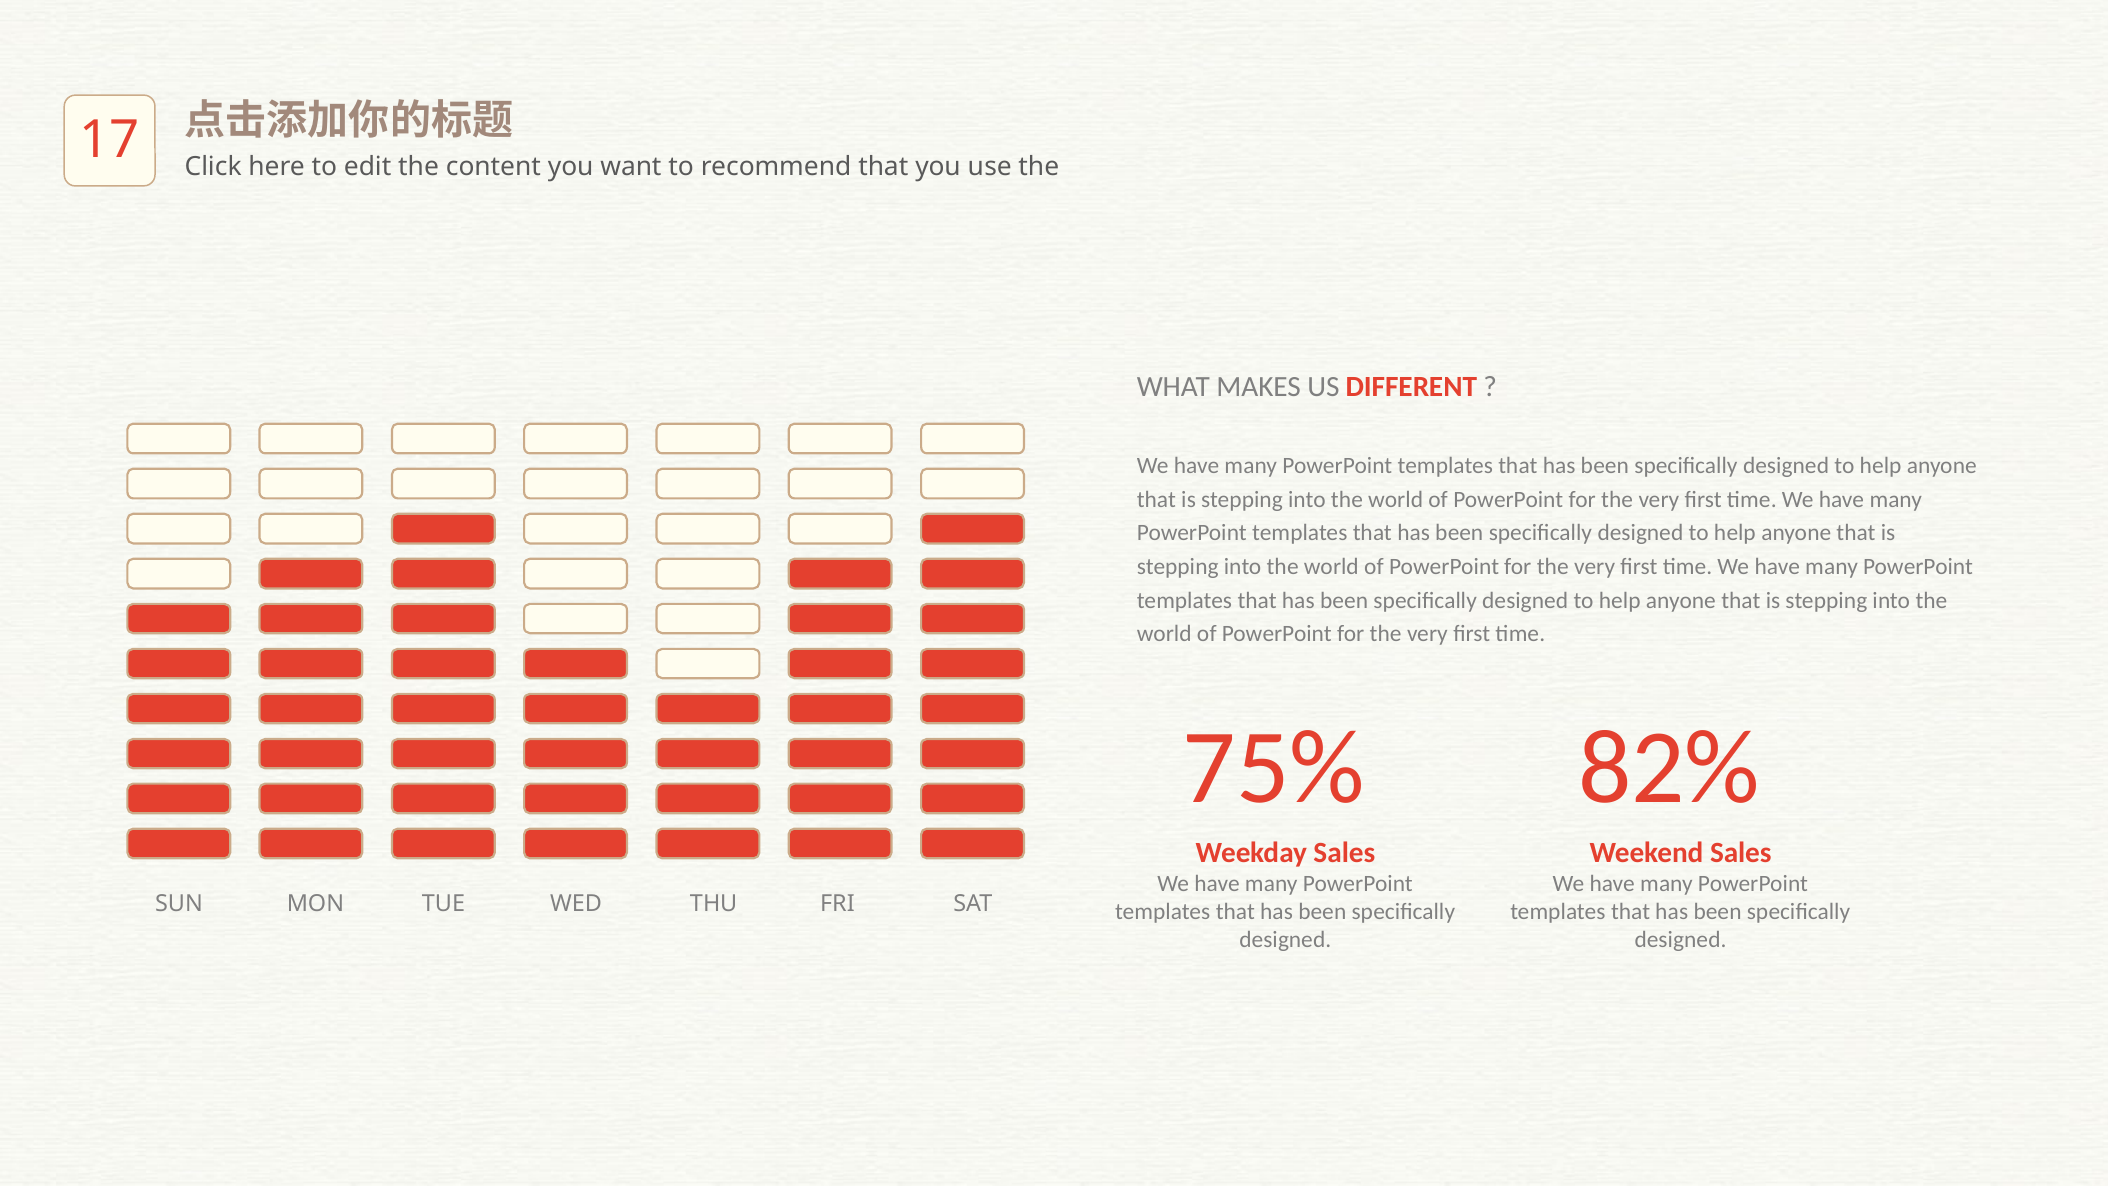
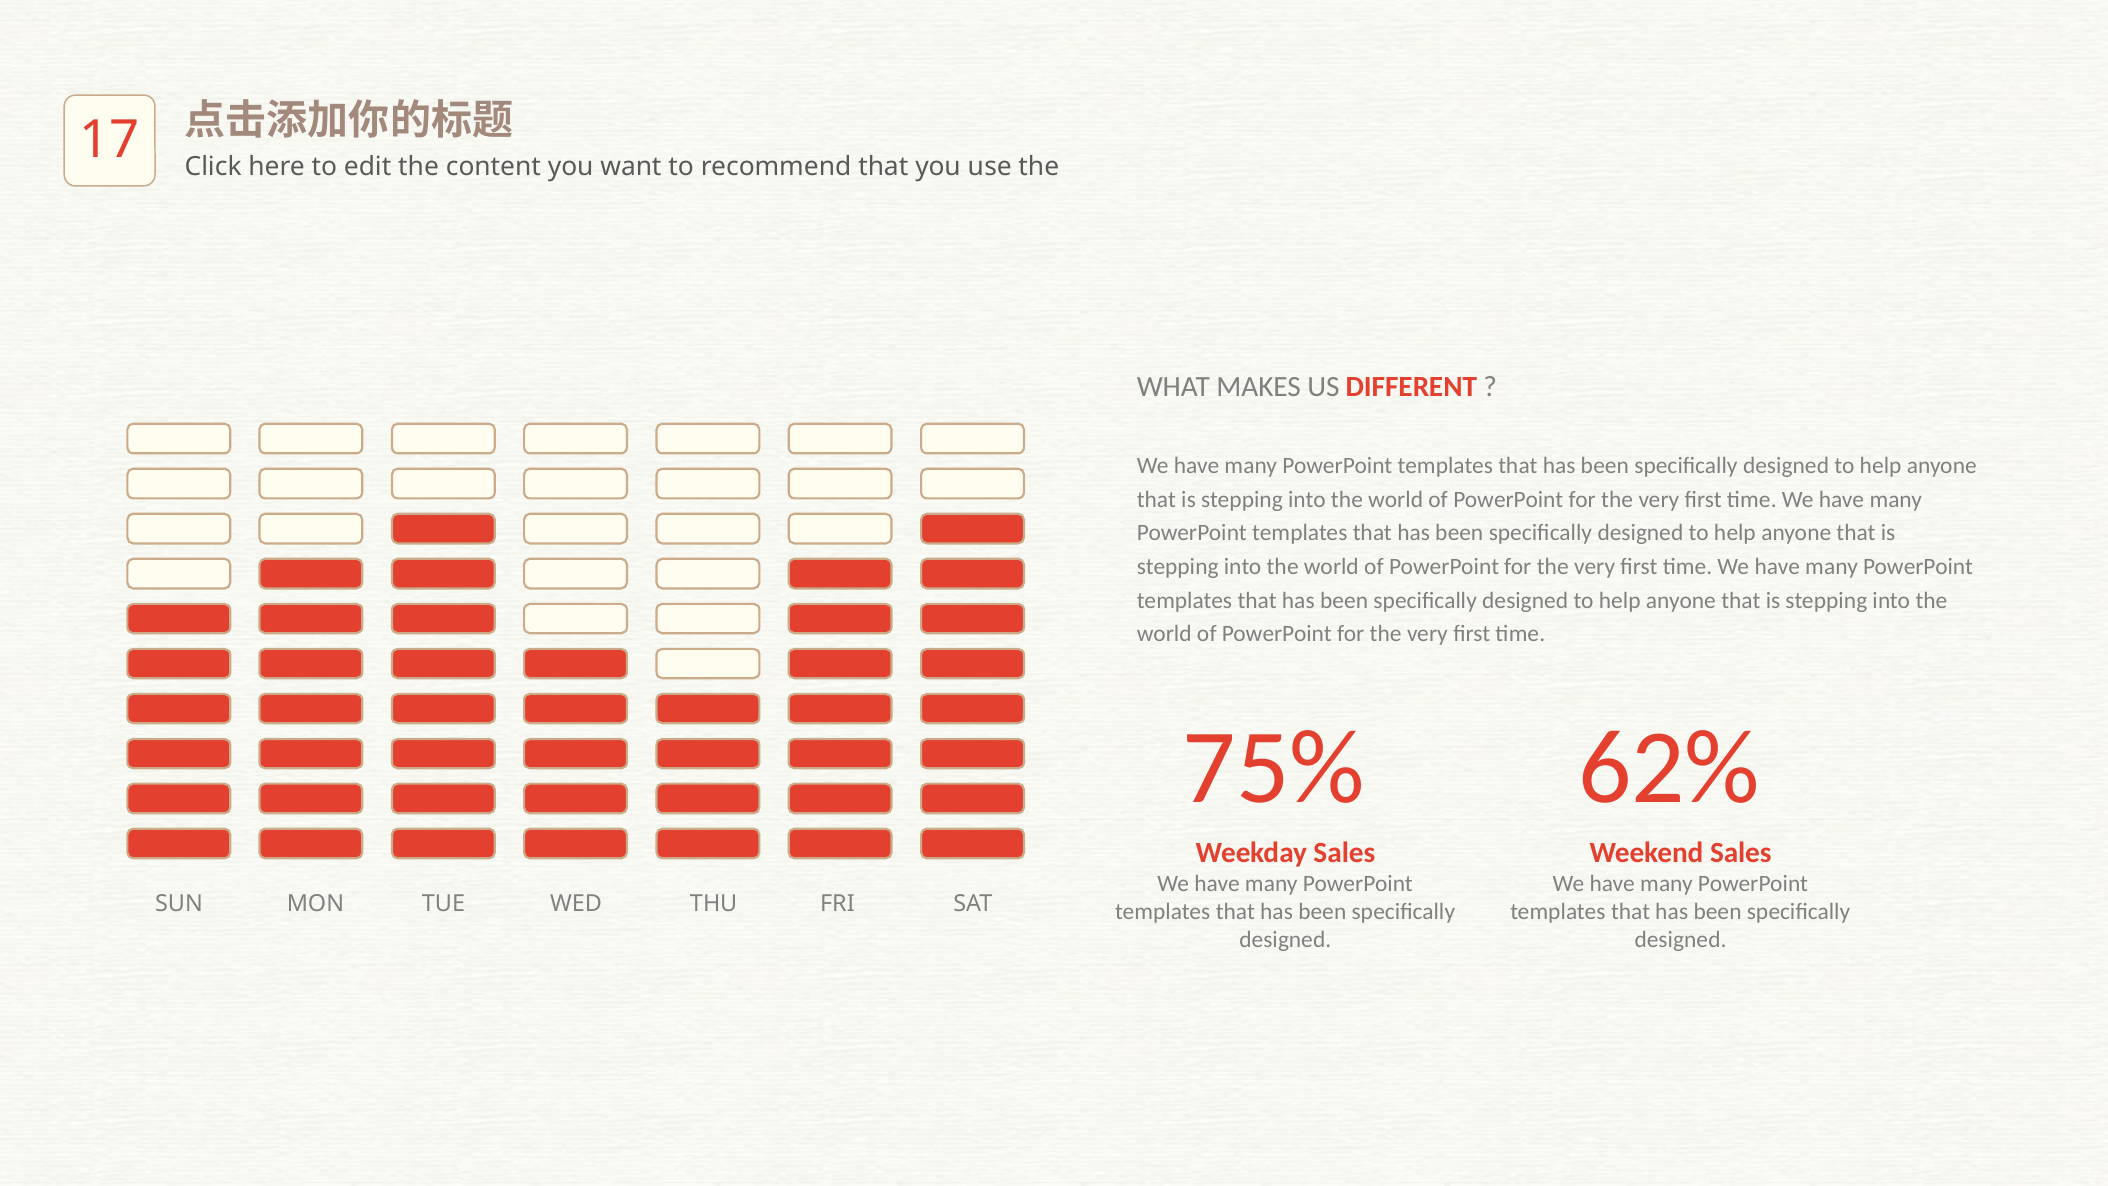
82%: 82% -> 62% (1669, 768)
